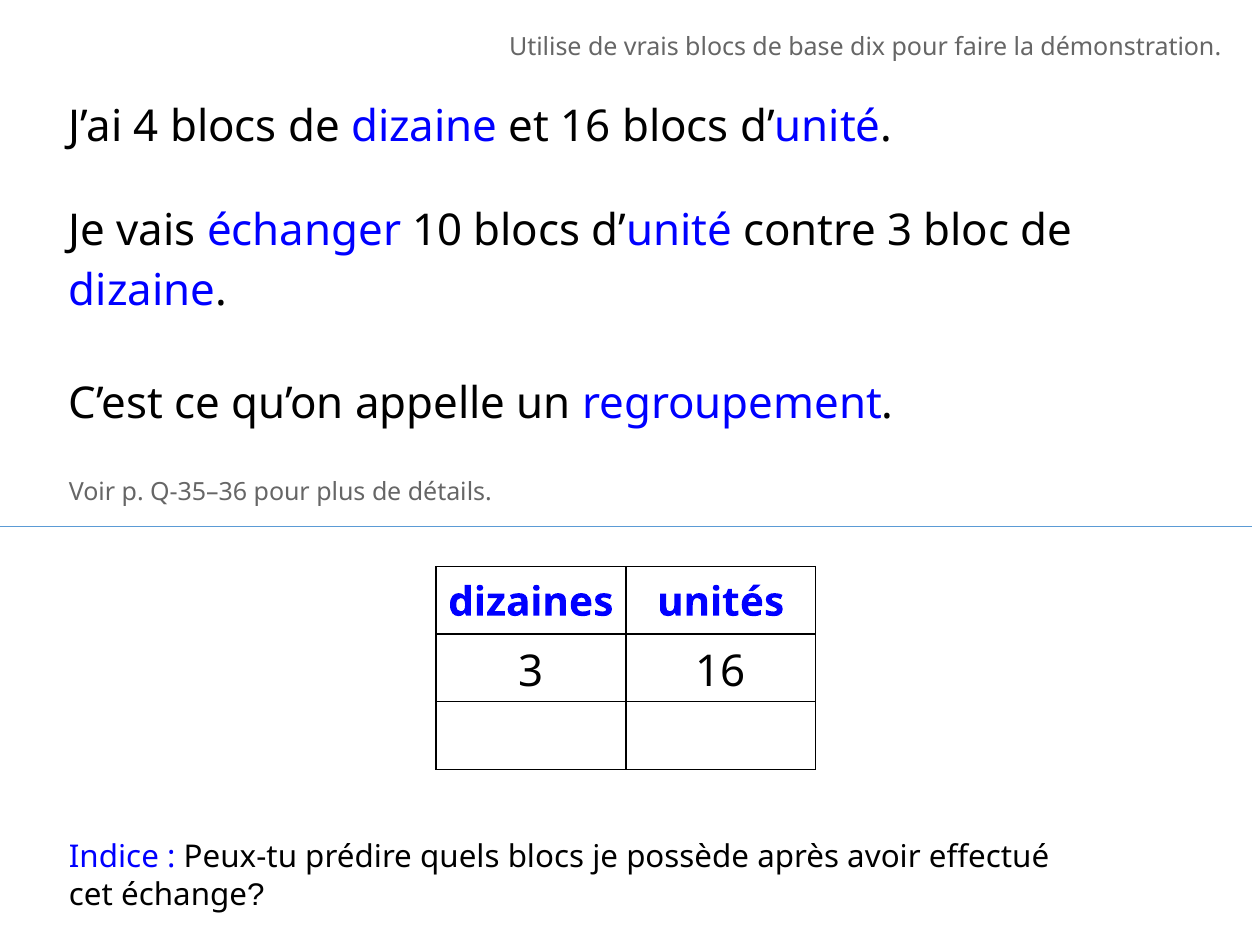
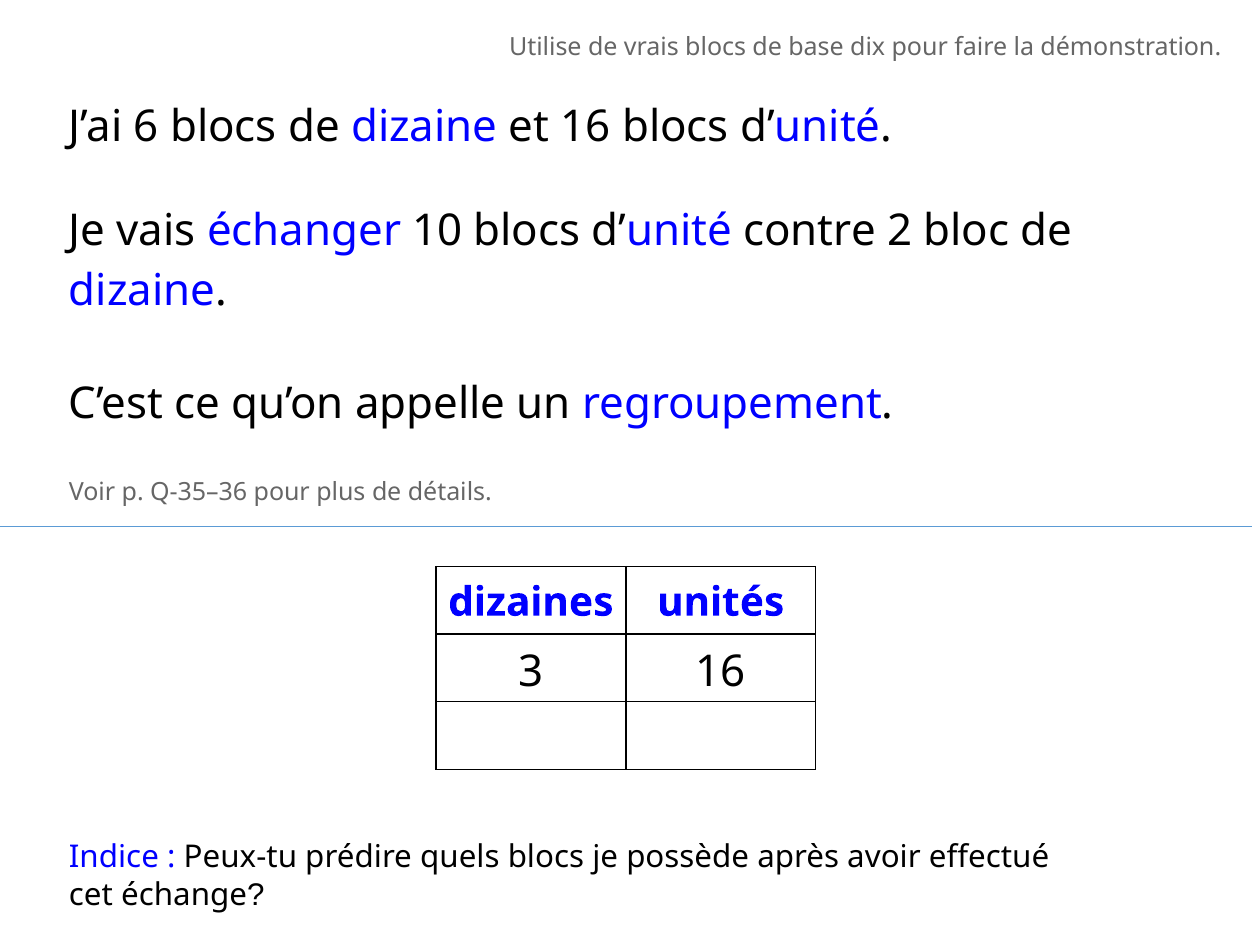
4: 4 -> 6 (146, 127)
contre 3: 3 -> 2 (900, 231)
